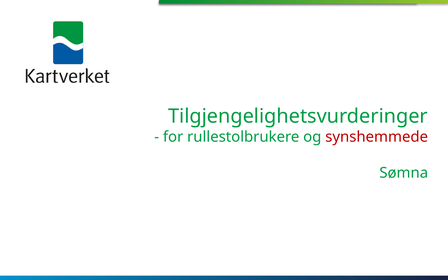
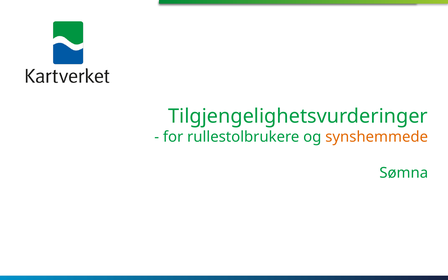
synshemmede colour: red -> orange (377, 137)
